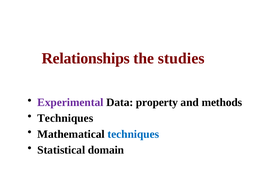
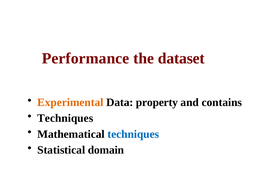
Relationships: Relationships -> Performance (86, 58)
studies: studies -> dataset (181, 58)
Experimental colour: purple -> orange (70, 103)
methods: methods -> contains (222, 103)
